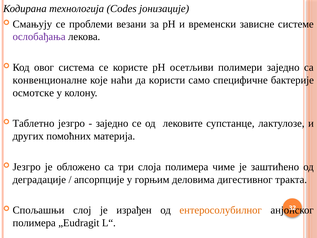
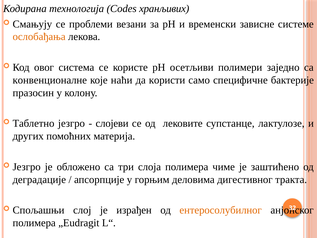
јонизације: јонизације -> хранљивих (164, 9)
ослобађања colour: purple -> orange (39, 37)
осмотске: осмотске -> празосин (33, 93)
заједно: заједно -> слојеви (112, 123)
